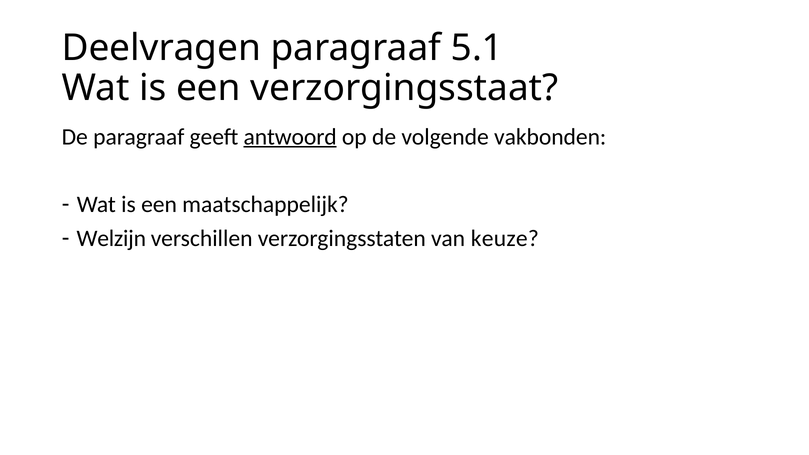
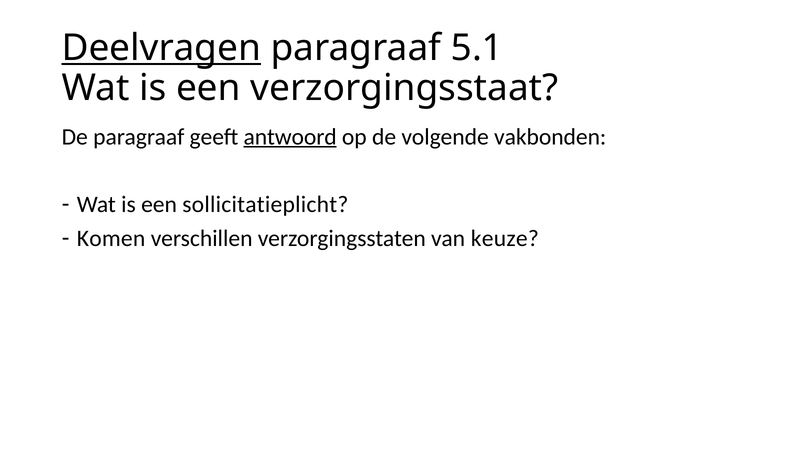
Deelvragen underline: none -> present (161, 48)
maatschappelijk: maatschappelijk -> sollicitatieplicht (265, 205)
Welzijn: Welzijn -> Komen (111, 239)
